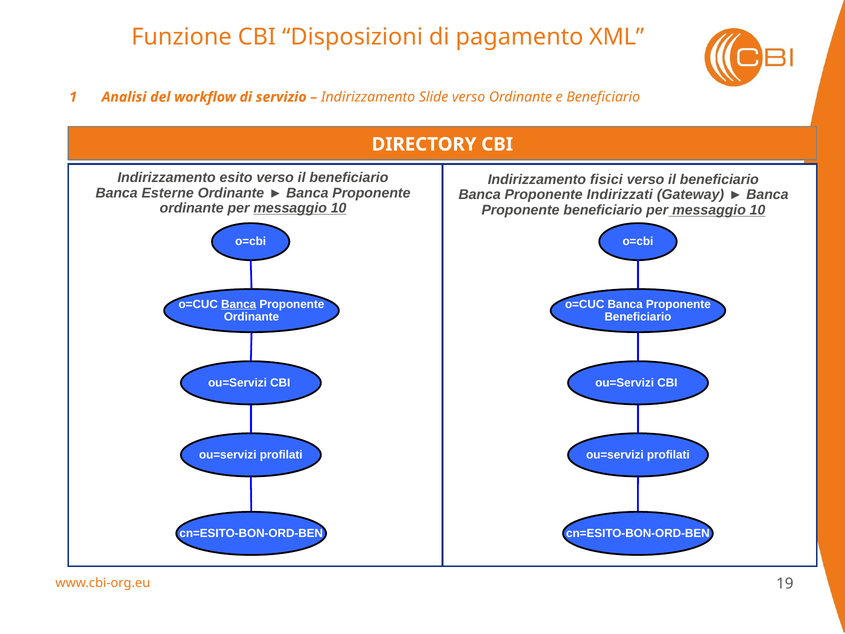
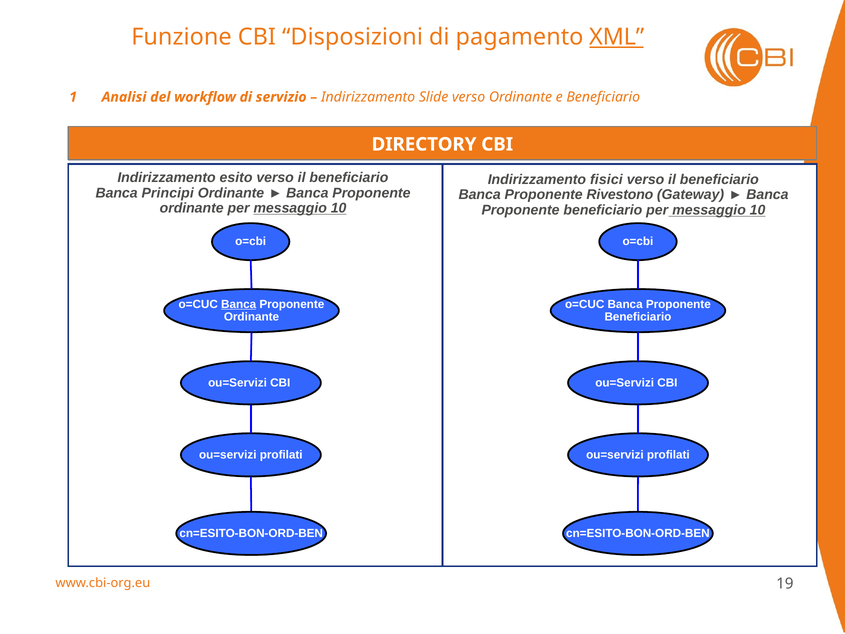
XML underline: none -> present (617, 37)
Esterne: Esterne -> Principi (168, 193)
Indirizzati: Indirizzati -> Rivestono (620, 195)
